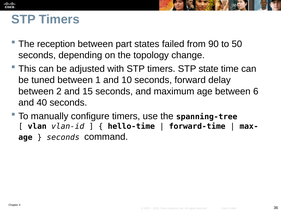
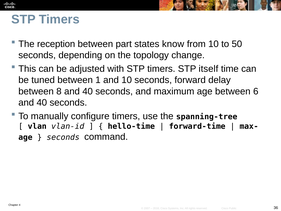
failed: failed -> know (173, 44)
from 90: 90 -> 10 (213, 44)
state: state -> itself (208, 69)
2: 2 -> 8 (59, 91)
15: 15 -> 40 (88, 91)
